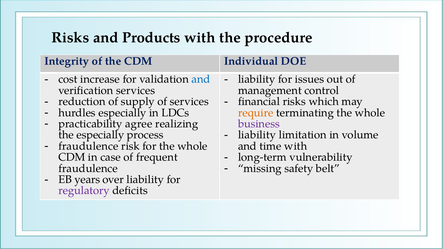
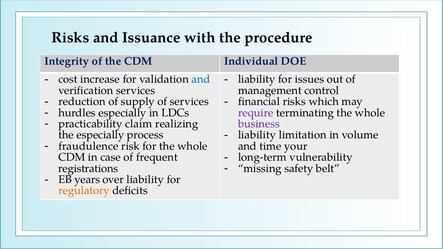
Products: Products -> Issuance (151, 38)
require colour: orange -> purple (256, 113)
agree: agree -> claim (139, 124)
time with: with -> your (296, 146)
fraudulence: fraudulence -> registrations (88, 169)
regulatory colour: purple -> orange (84, 191)
